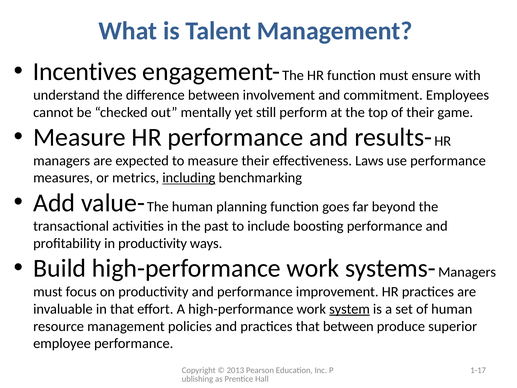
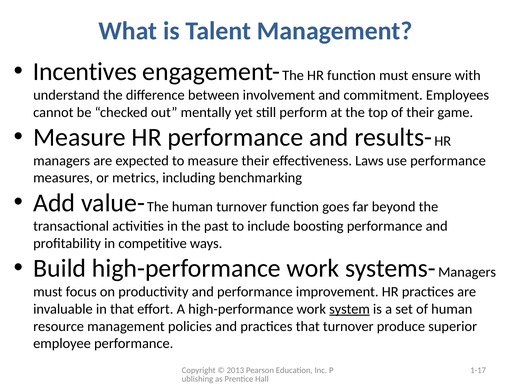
including underline: present -> none (189, 178)
human planning: planning -> turnover (242, 206)
in productivity: productivity -> competitive (153, 243)
that between: between -> turnover (348, 326)
